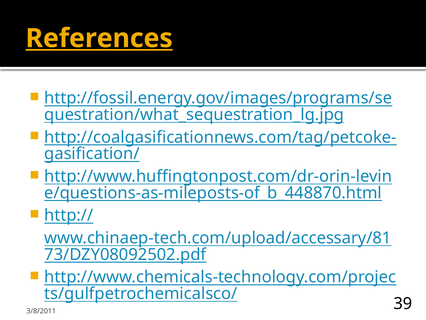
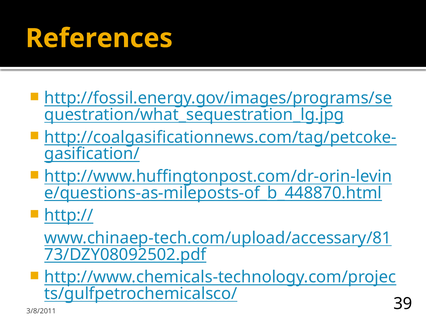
References underline: present -> none (99, 38)
